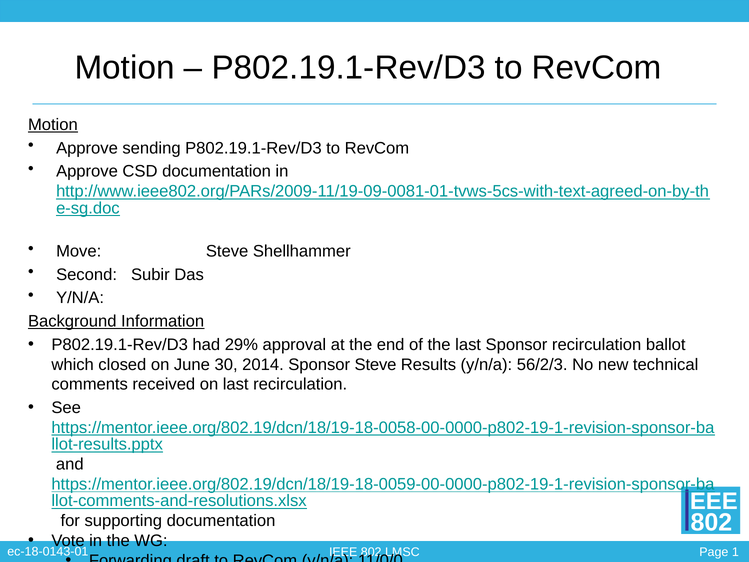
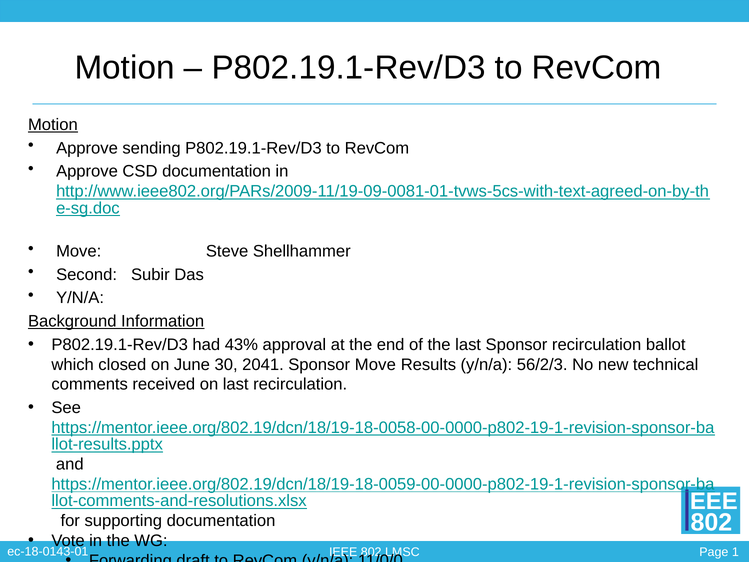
29%: 29% -> 43% (241, 344)
2014: 2014 -> 2041 (263, 364)
Sponsor Steve: Steve -> Move (375, 364)
